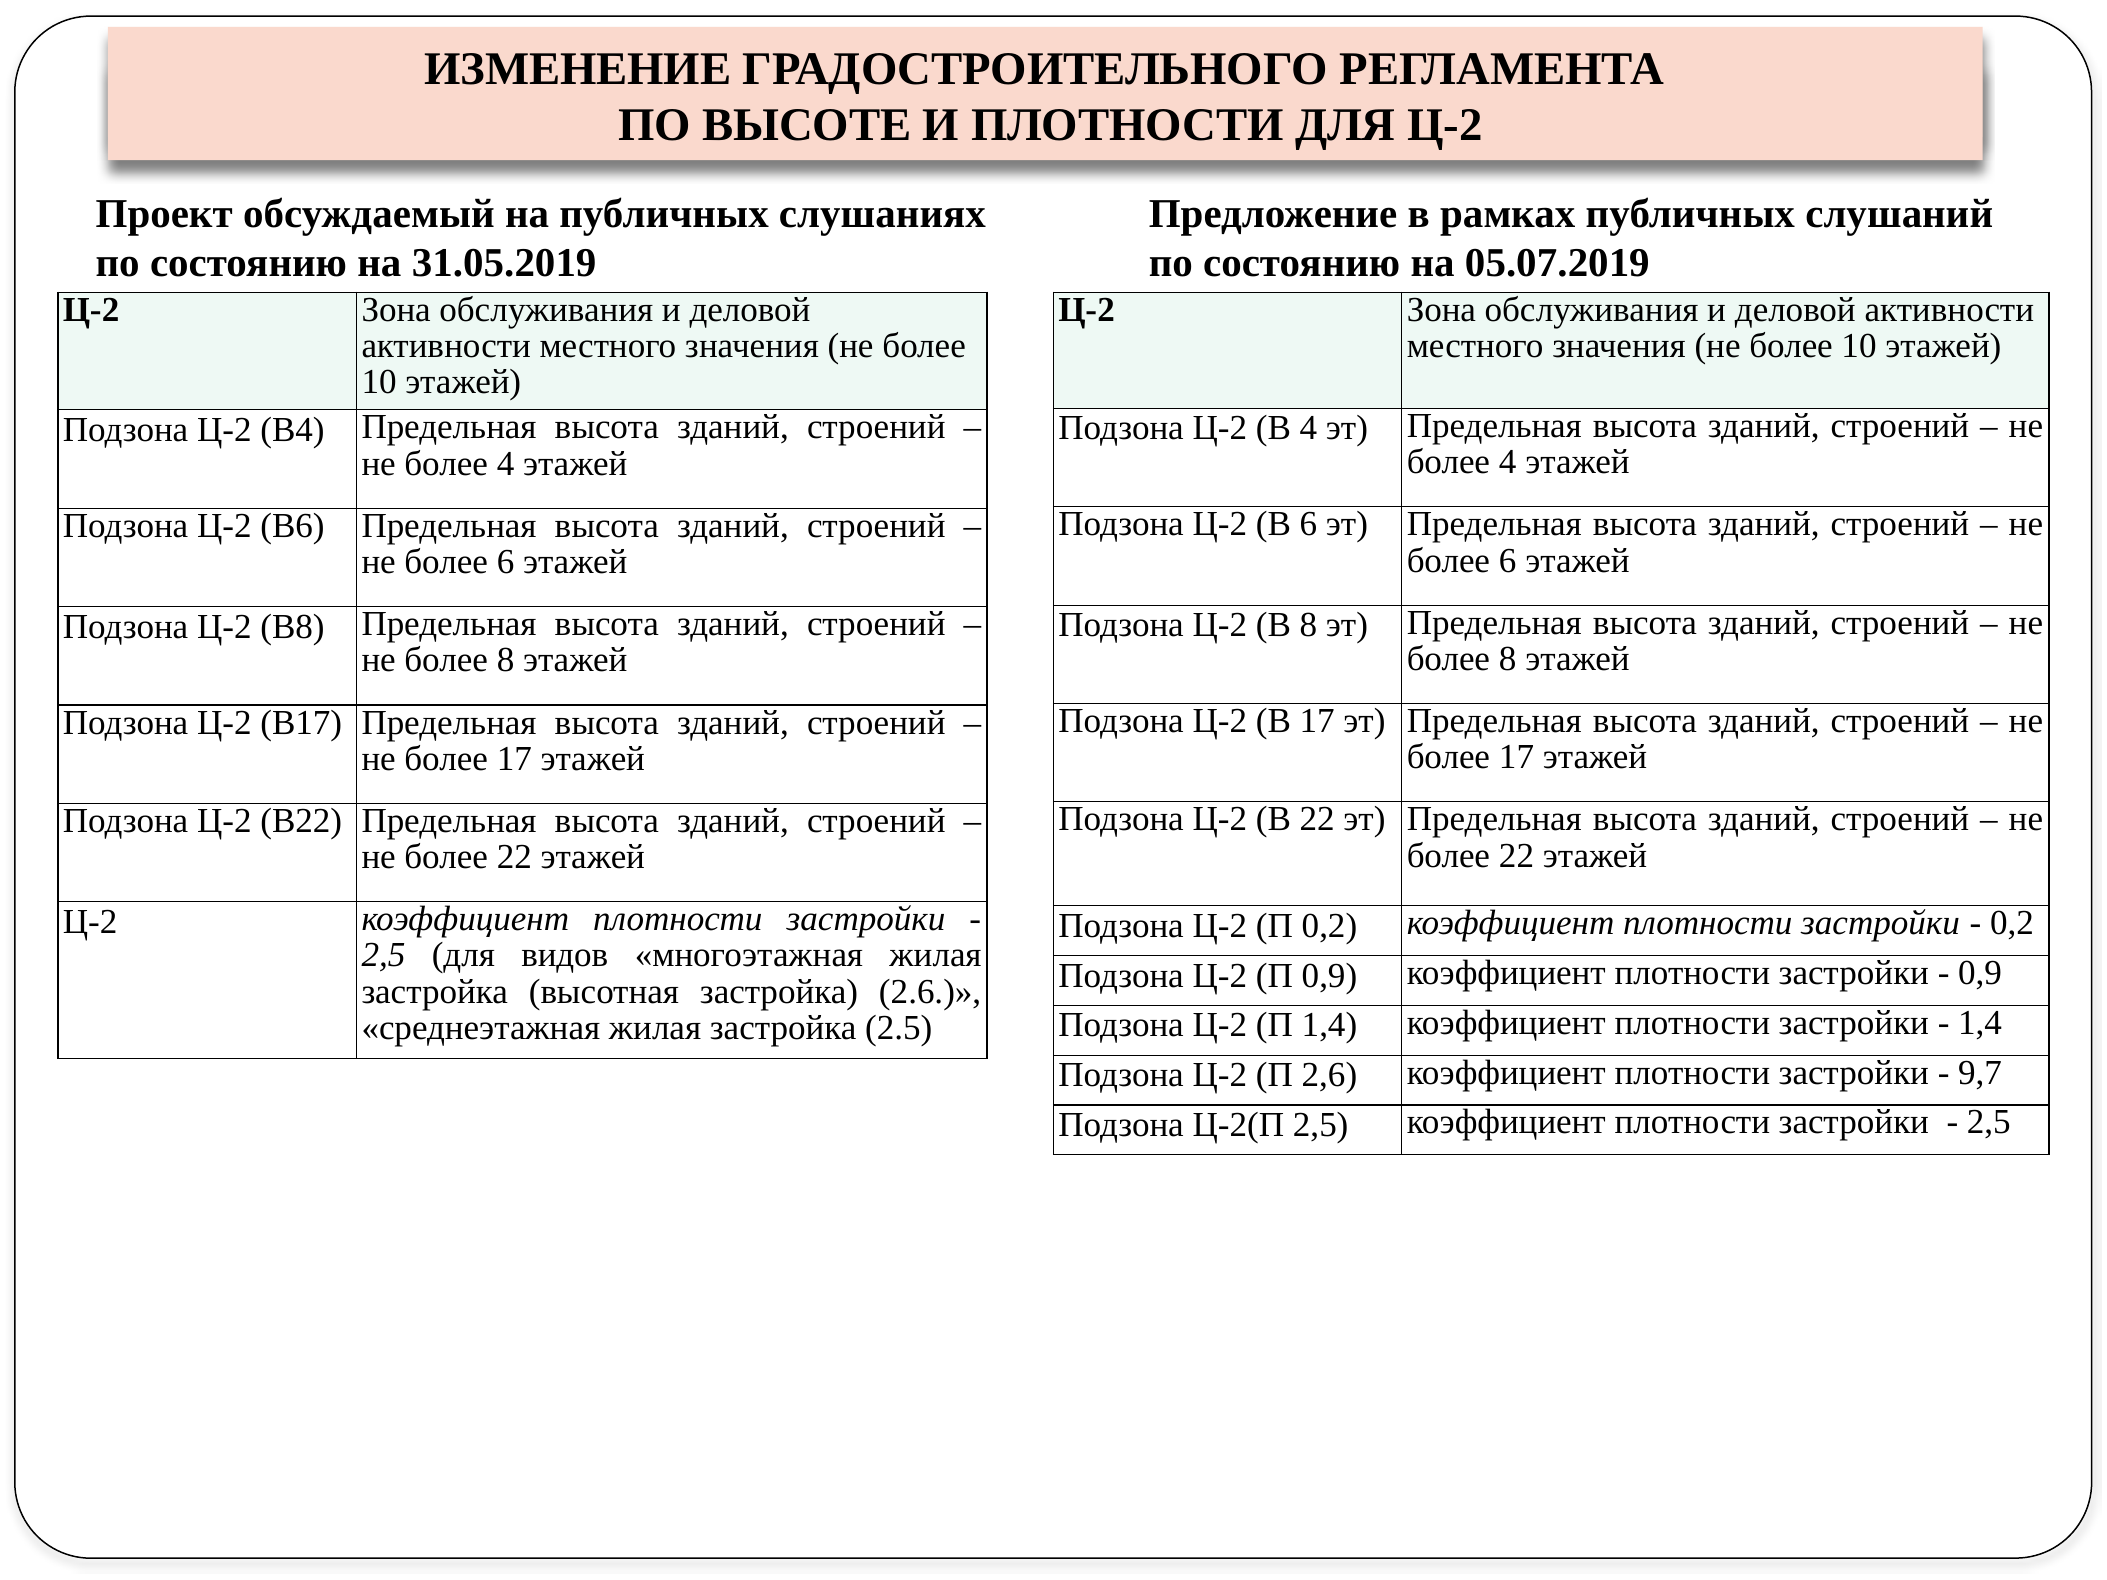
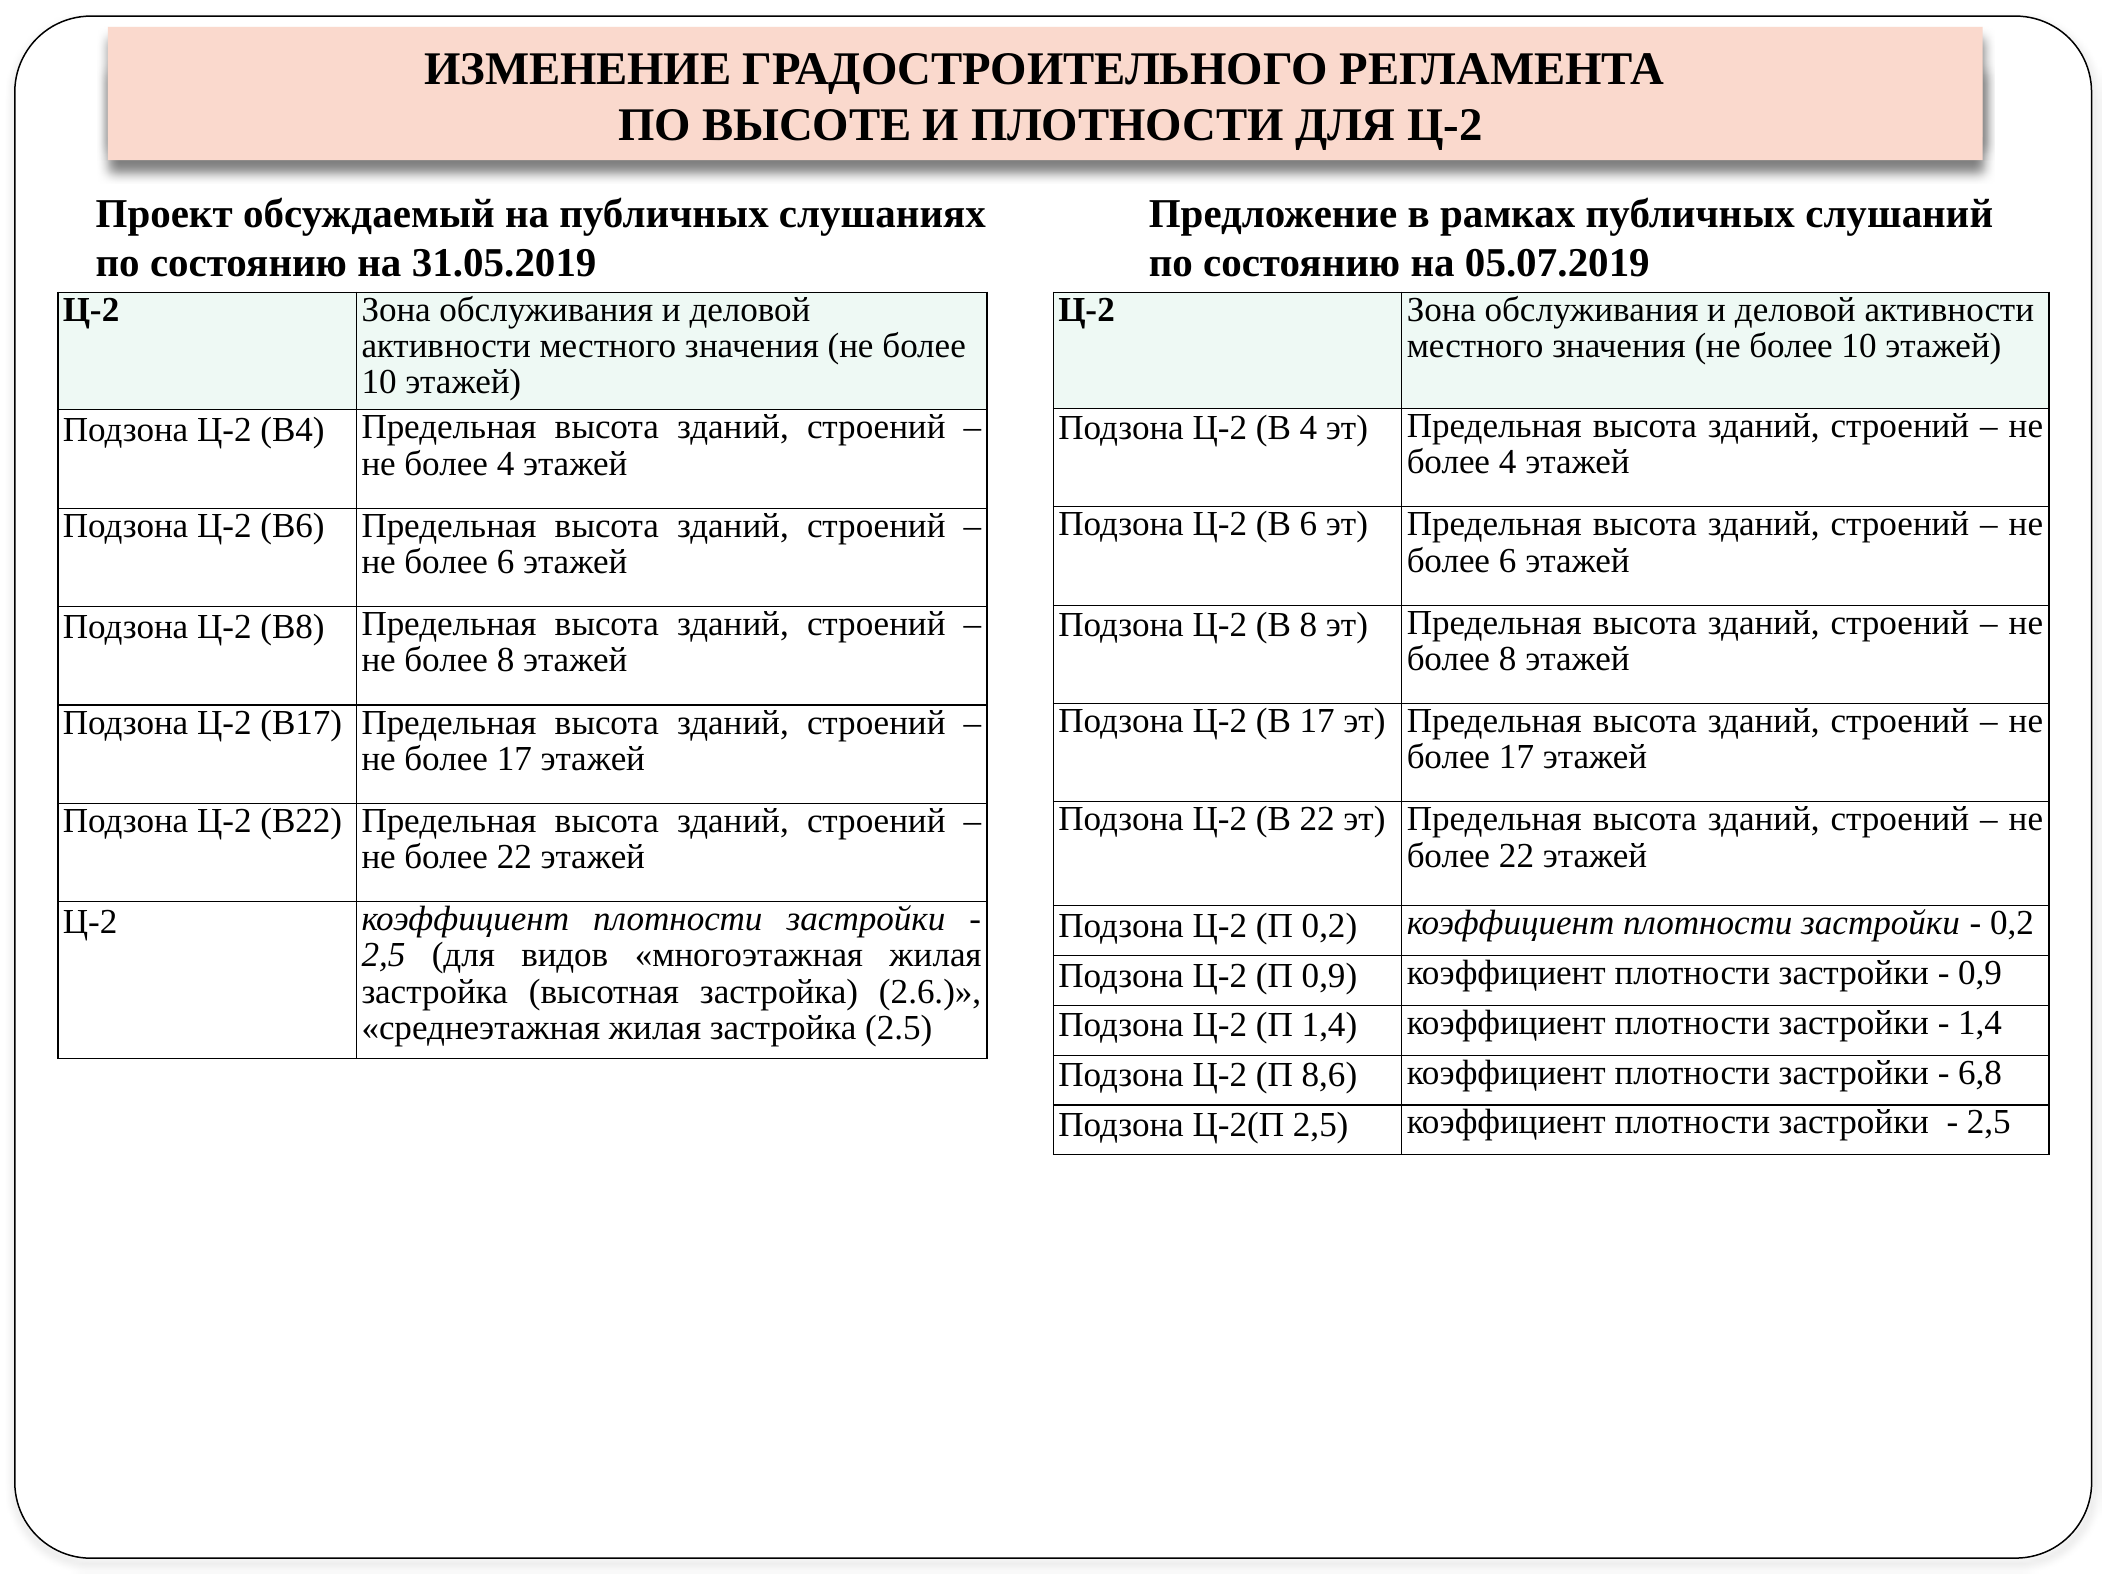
2,6: 2,6 -> 8,6 (1329, 1075)
9,7: 9,7 -> 6,8 (1980, 1073)
